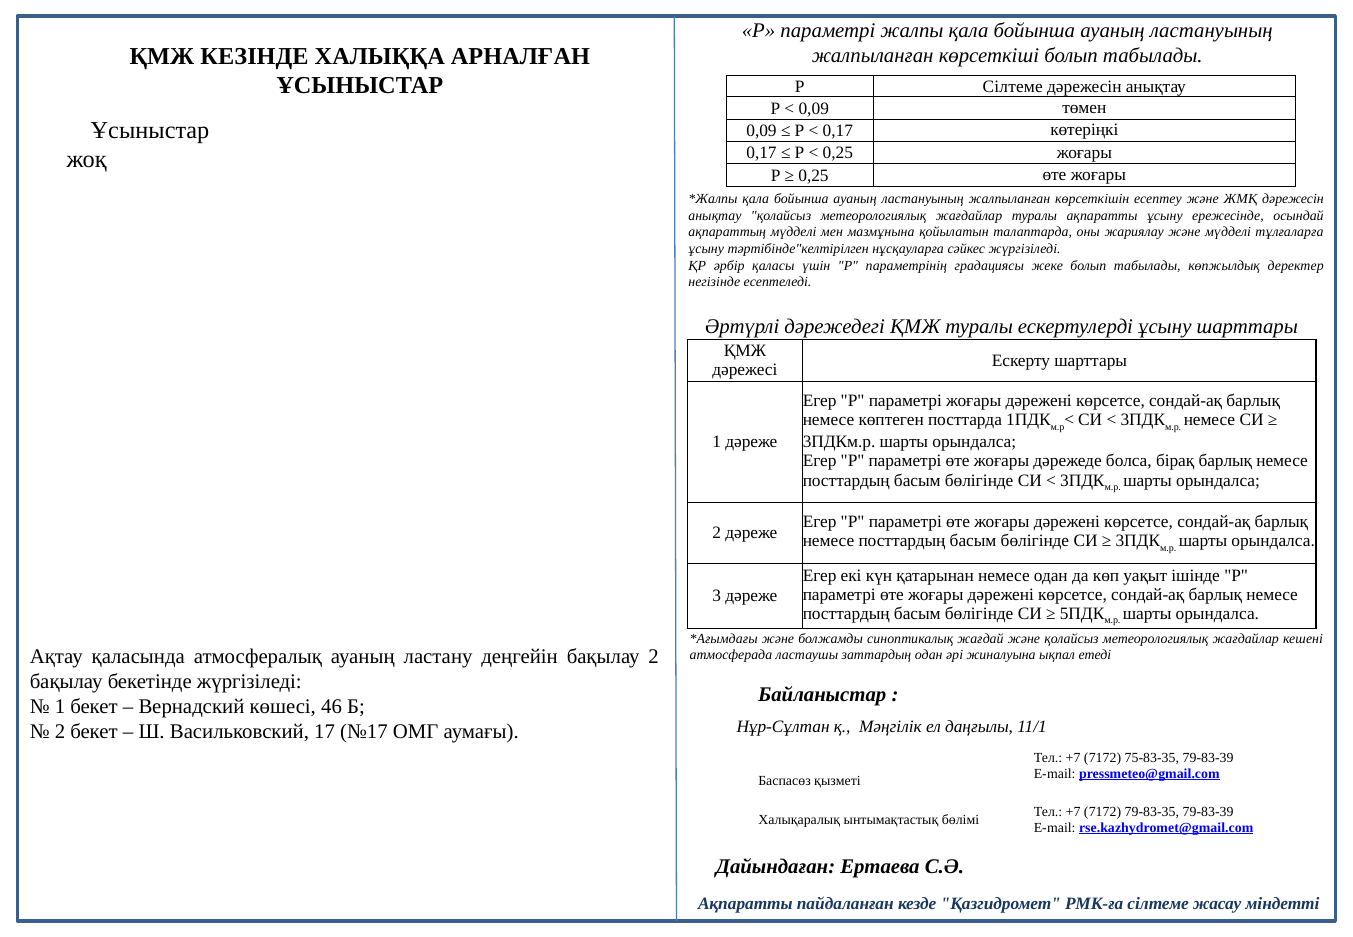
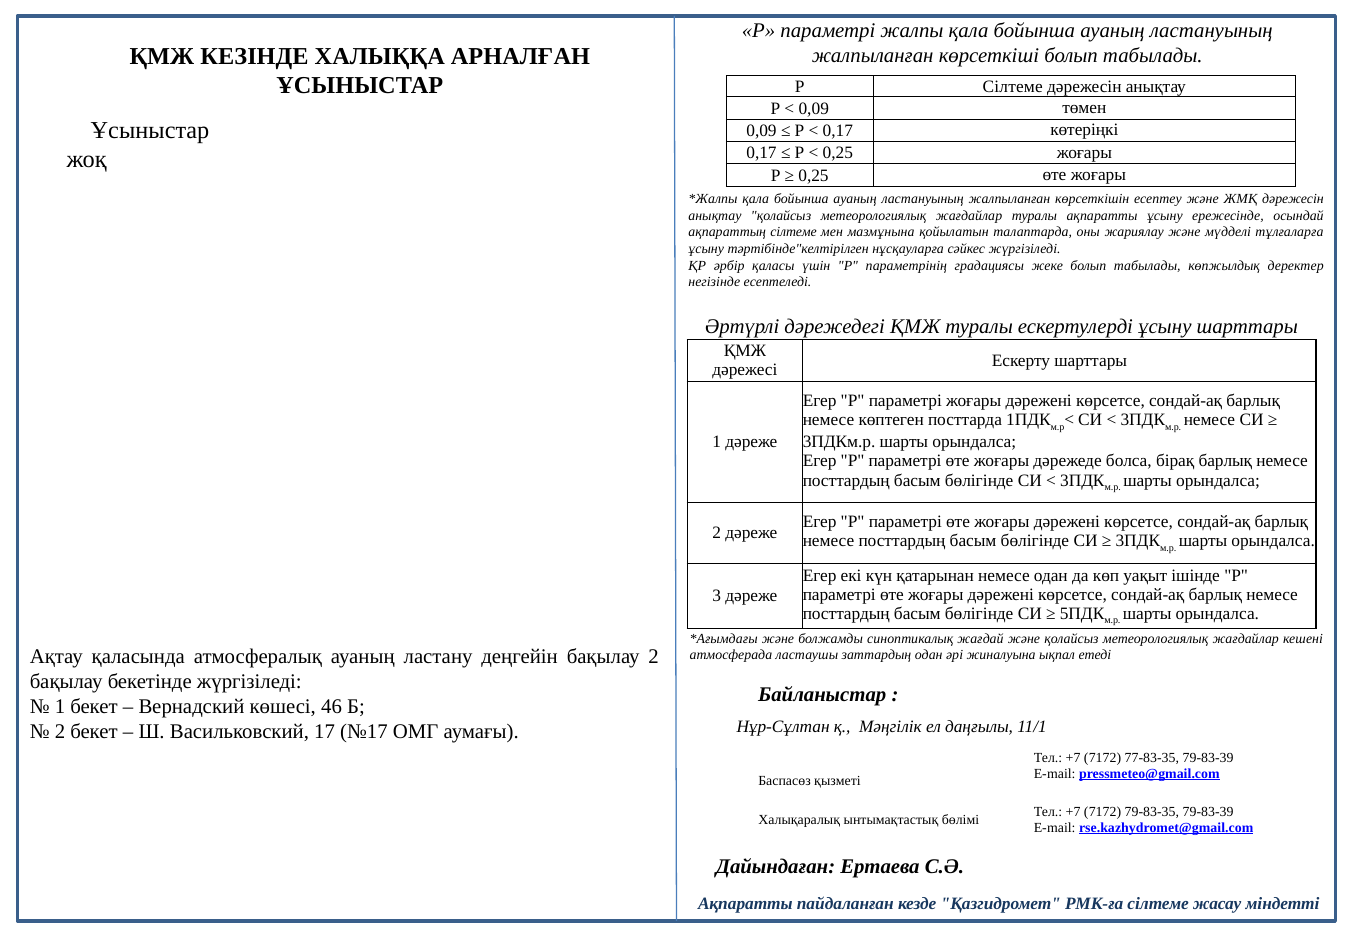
ақпараттың мүдделі: мүдделі -> сілтеме (794, 232)
75-83-35: 75-83-35 -> 77-83-35 (1152, 758)
